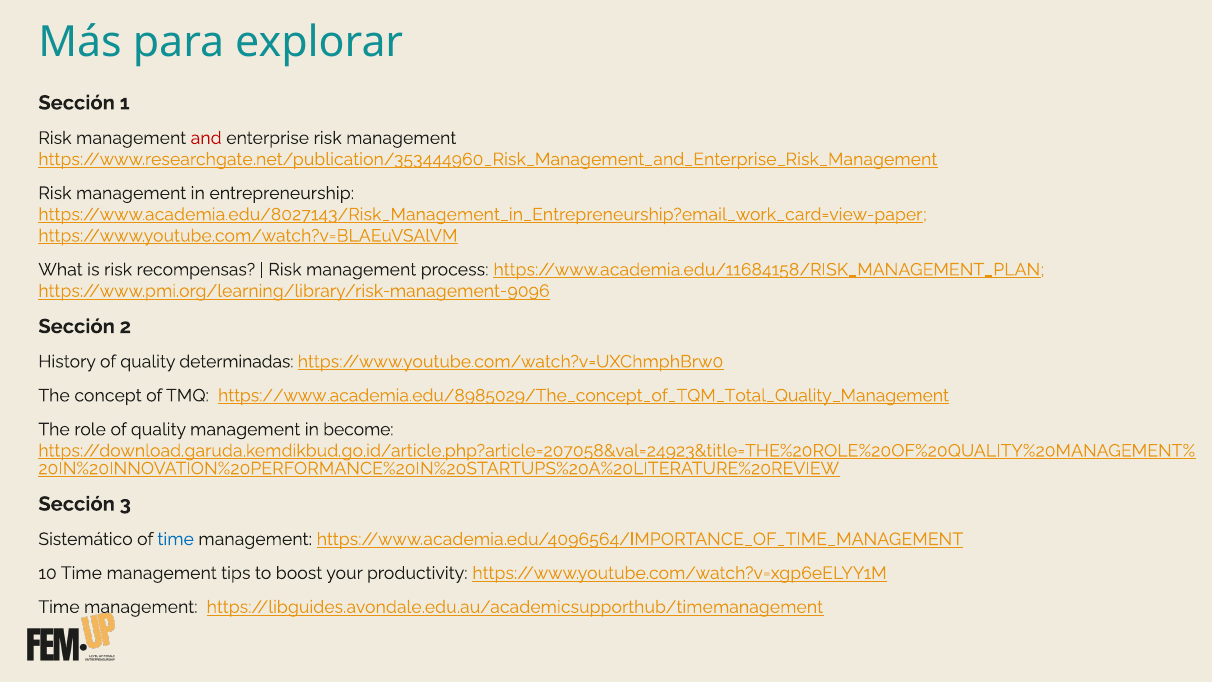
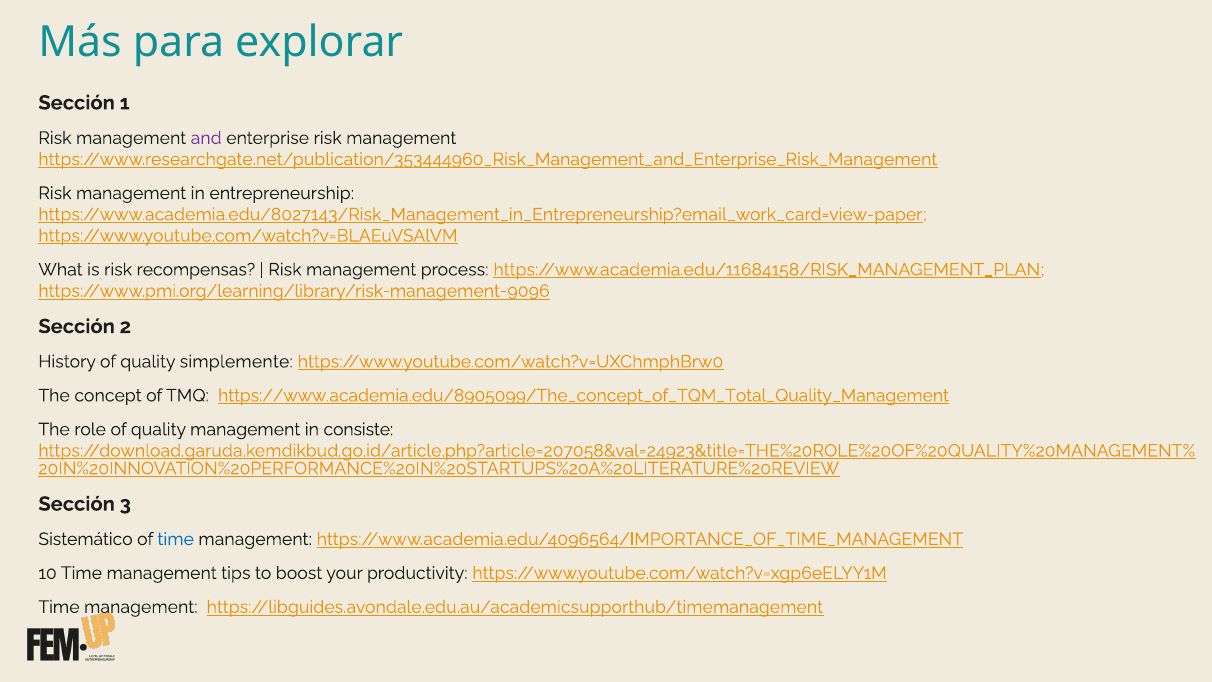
and colour: red -> purple (206, 138)
determinadas: determinadas -> simplemente (236, 362)
https://www.academia.edu/8985029/The_concept_of_TQM_Total_Quality_Management: https://www.academia.edu/8985029/The_concept_of_TQM_Total_Quality_Management -> https://www.academia.edu/8905099/The_concept_of_TQM_Total_Quality_Management (583, 395)
become: become -> consiste (358, 429)
